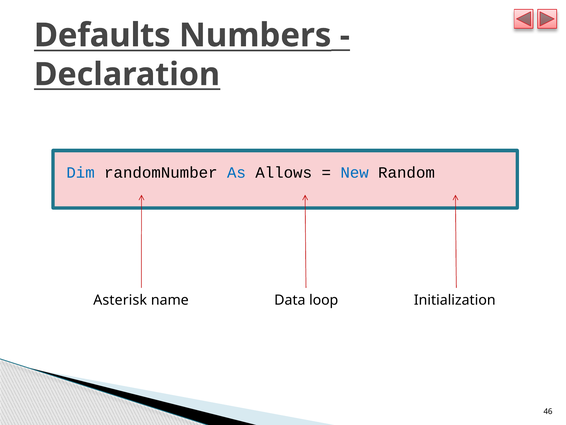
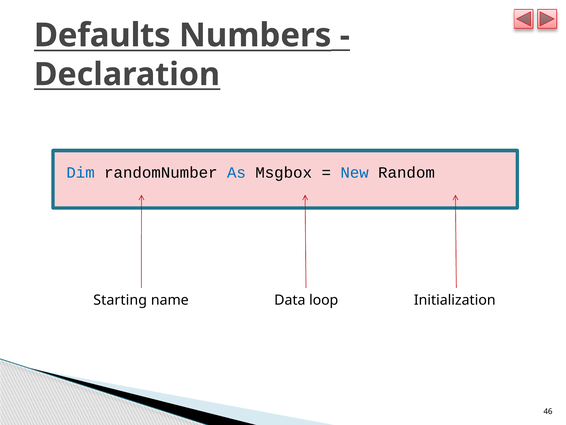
Allows: Allows -> Msgbox (284, 172)
Asterisk: Asterisk -> Starting (120, 300)
